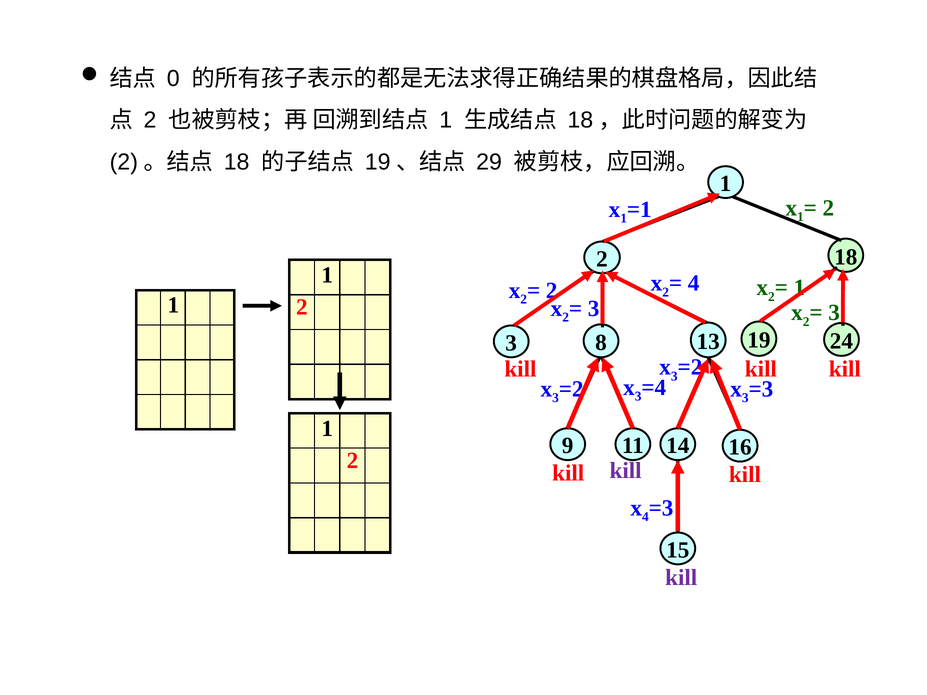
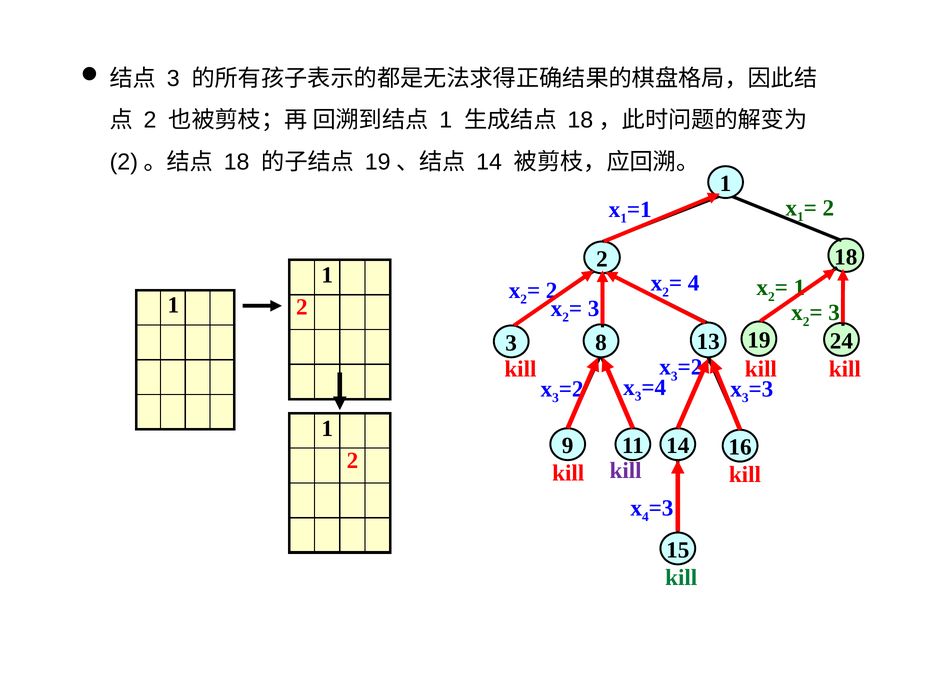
0: 0 -> 3 (173, 79)
29: 29 -> 14 (489, 162)
kill colour: purple -> green (681, 578)
